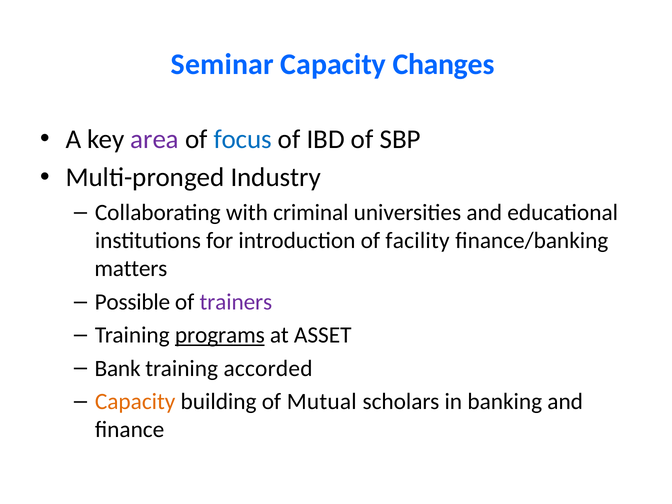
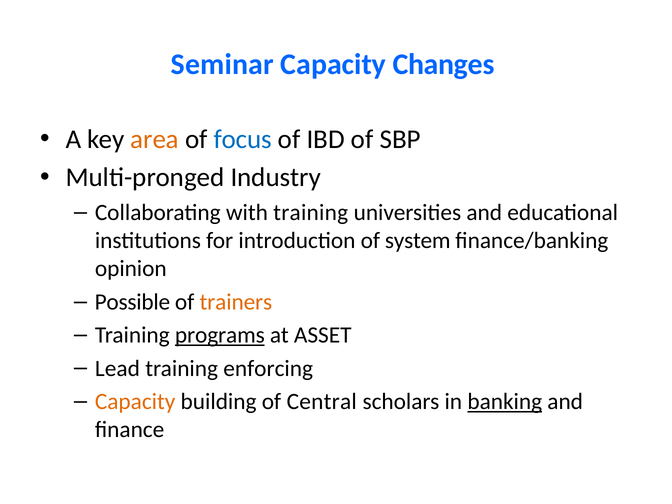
area colour: purple -> orange (155, 139)
with criminal: criminal -> training (311, 213)
facility: facility -> system (418, 241)
matters: matters -> opinion (131, 269)
trainers colour: purple -> orange (236, 302)
Bank: Bank -> Lead (117, 368)
accorded: accorded -> enforcing (268, 368)
Mutual: Mutual -> Central (322, 402)
banking underline: none -> present (505, 402)
